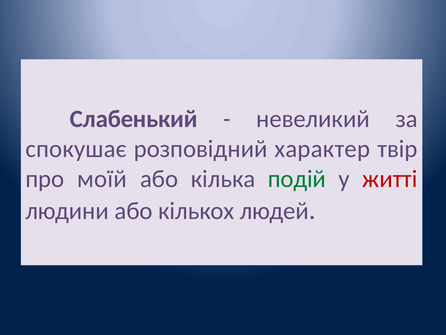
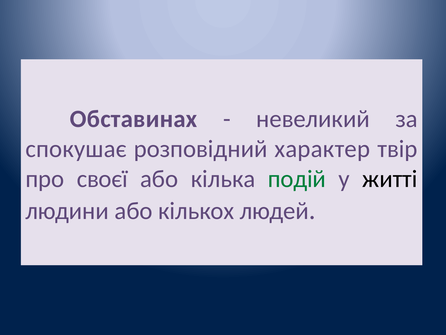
Слабенький: Слабенький -> Обставинах (134, 119)
моїй: моїй -> своєї (102, 179)
житті colour: red -> black (390, 179)
